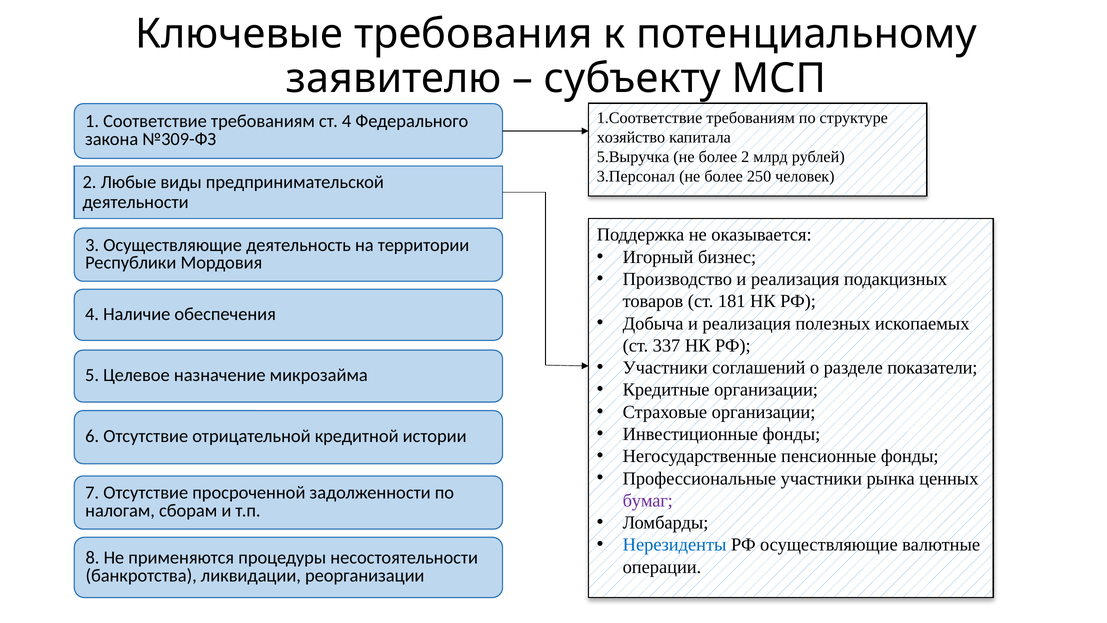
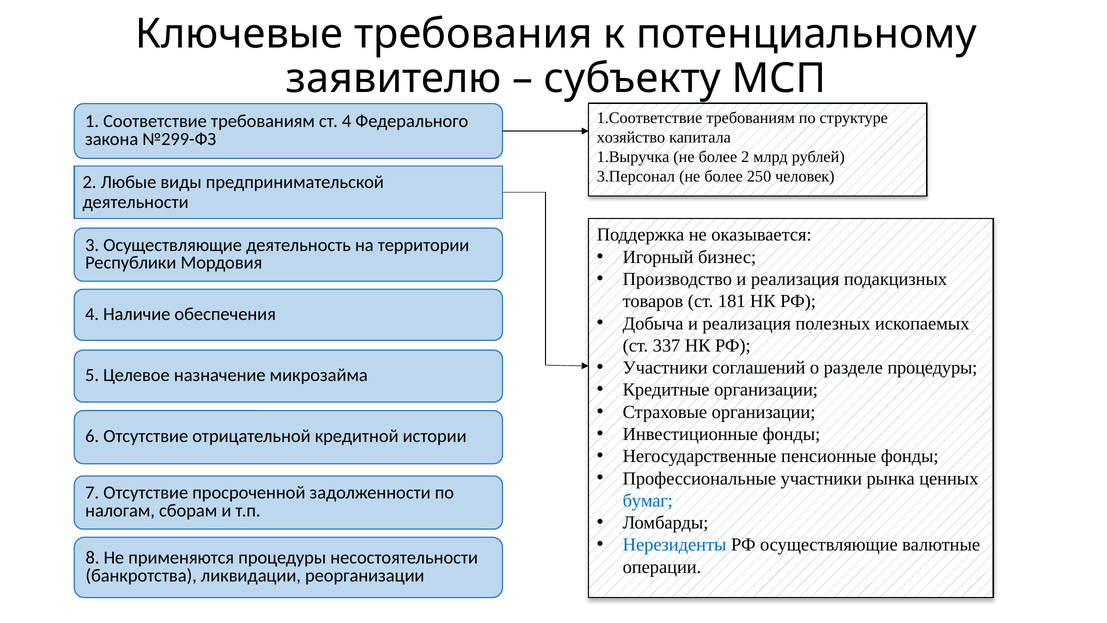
№309-ФЗ: №309-ФЗ -> №299-ФЗ (179, 139)
5.Выручка: 5.Выручка -> 1.Выручка (633, 157)
разделе показатели: показатели -> процедуры (932, 368)
бумаг colour: purple -> blue (648, 500)
